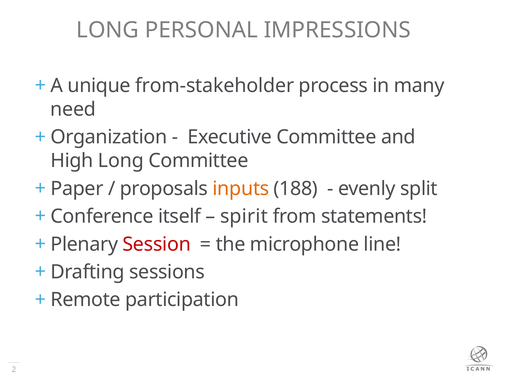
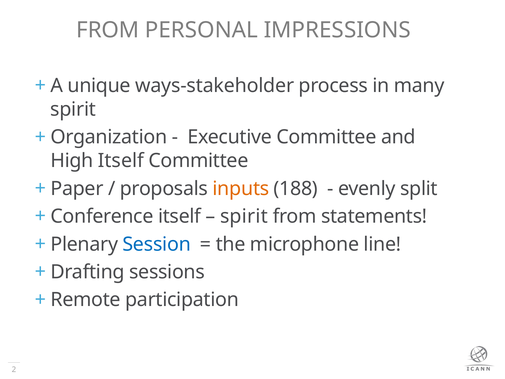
LONG: LONG -> FROM (108, 30)
from-stakeholder: from-stakeholder -> ways-stakeholder (215, 86)
need: need -> spirit (73, 109)
High Long: Long -> Itself (121, 161)
Session colour: red -> blue (157, 244)
